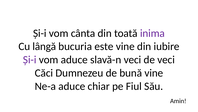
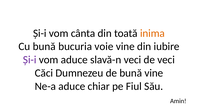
inima colour: purple -> orange (152, 33)
Cu lângă: lângă -> bună (44, 46)
este: este -> voie (104, 46)
